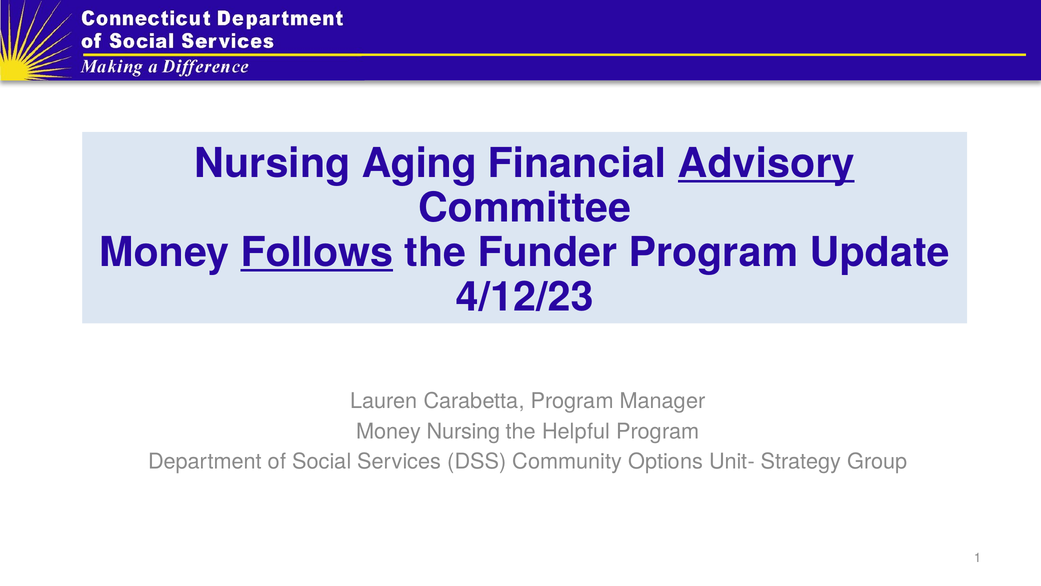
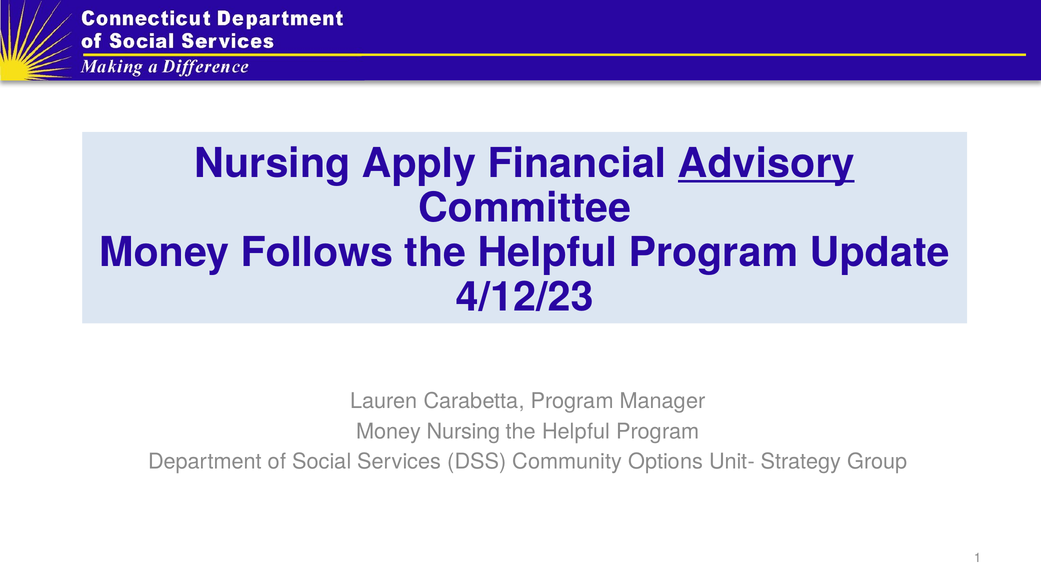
Aging: Aging -> Apply (419, 163)
Follows underline: present -> none (317, 252)
Funder: Funder -> Helpful (547, 252)
